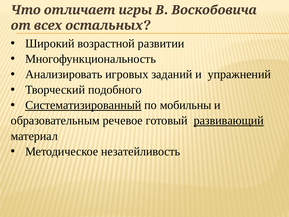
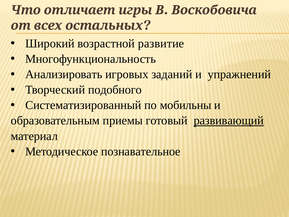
развитии: развитии -> развитие (161, 43)
Систематизированный underline: present -> none (83, 105)
речевое: речевое -> приемы (123, 120)
незатейливость: незатейливость -> познавательное (141, 151)
